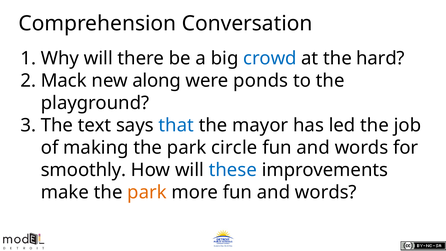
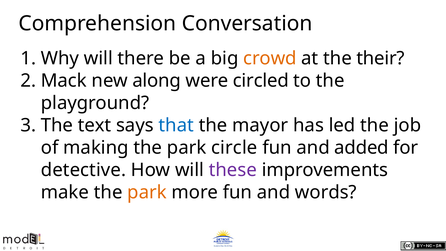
crowd colour: blue -> orange (270, 58)
hard: hard -> their (380, 58)
ponds: ponds -> circled (261, 81)
words: words -> added (362, 148)
smoothly: smoothly -> detective (83, 170)
these colour: blue -> purple (233, 170)
